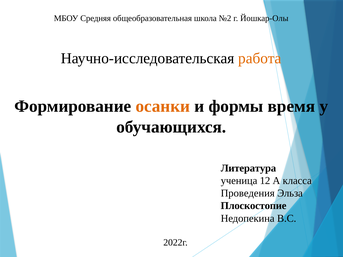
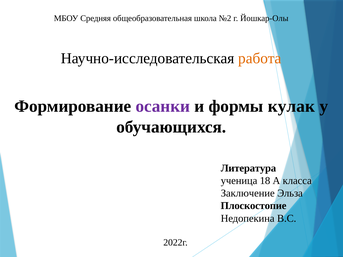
осанки colour: orange -> purple (163, 106)
время: время -> кулак (291, 106)
12: 12 -> 18 (265, 181)
Проведения: Проведения -> Заключение (248, 193)
